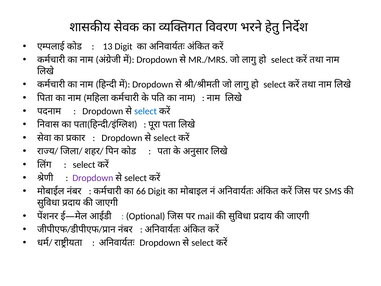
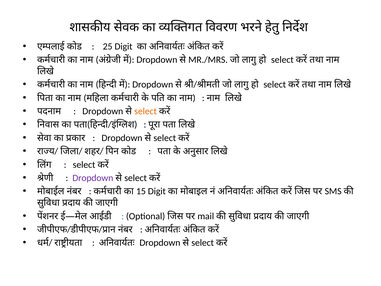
13: 13 -> 25 (108, 46)
select colour: blue -> orange (146, 111)
66: 66 -> 15 (141, 191)
